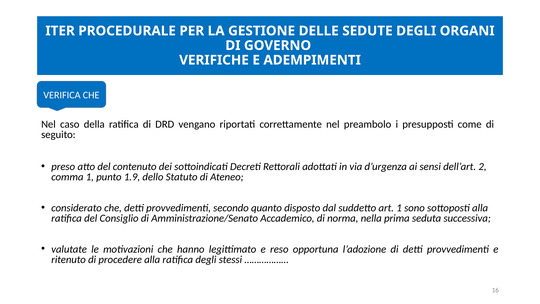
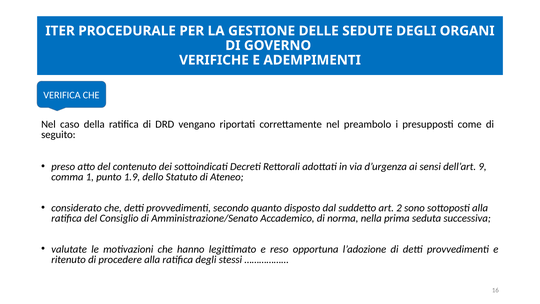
2: 2 -> 9 (482, 166)
art 1: 1 -> 2 (399, 208)
